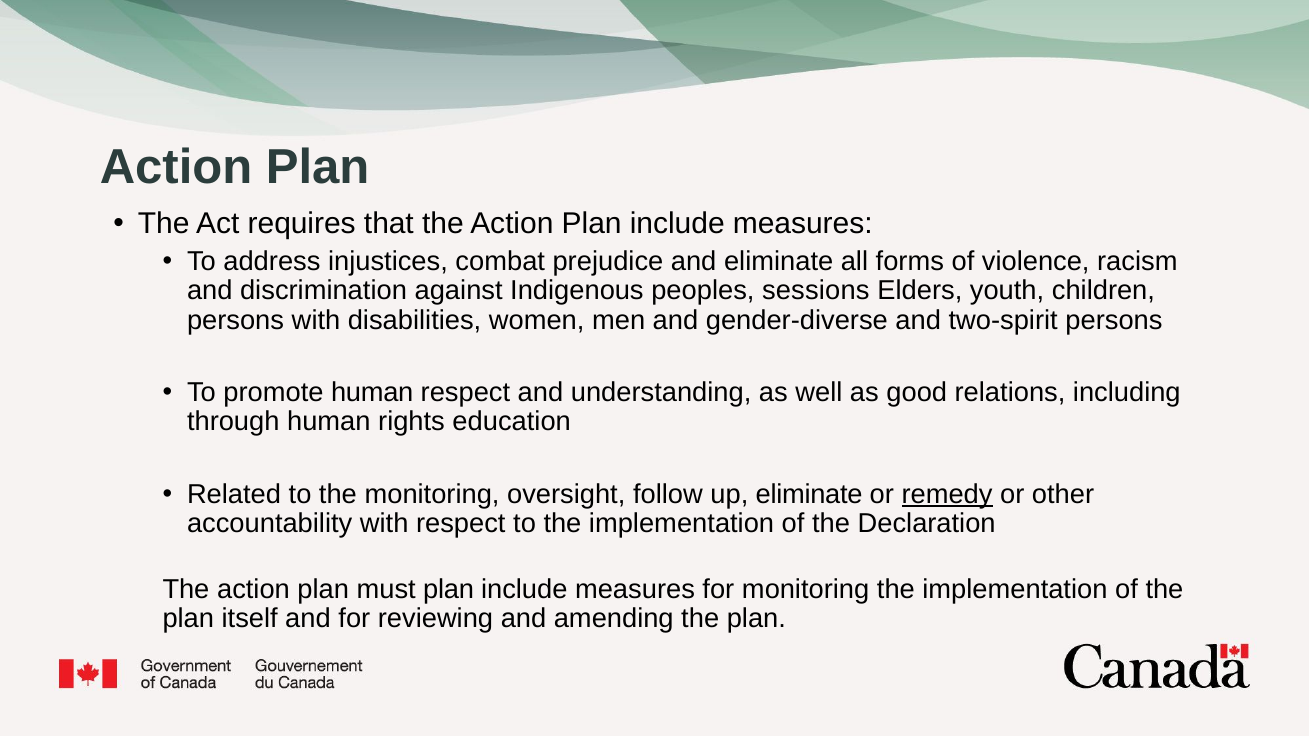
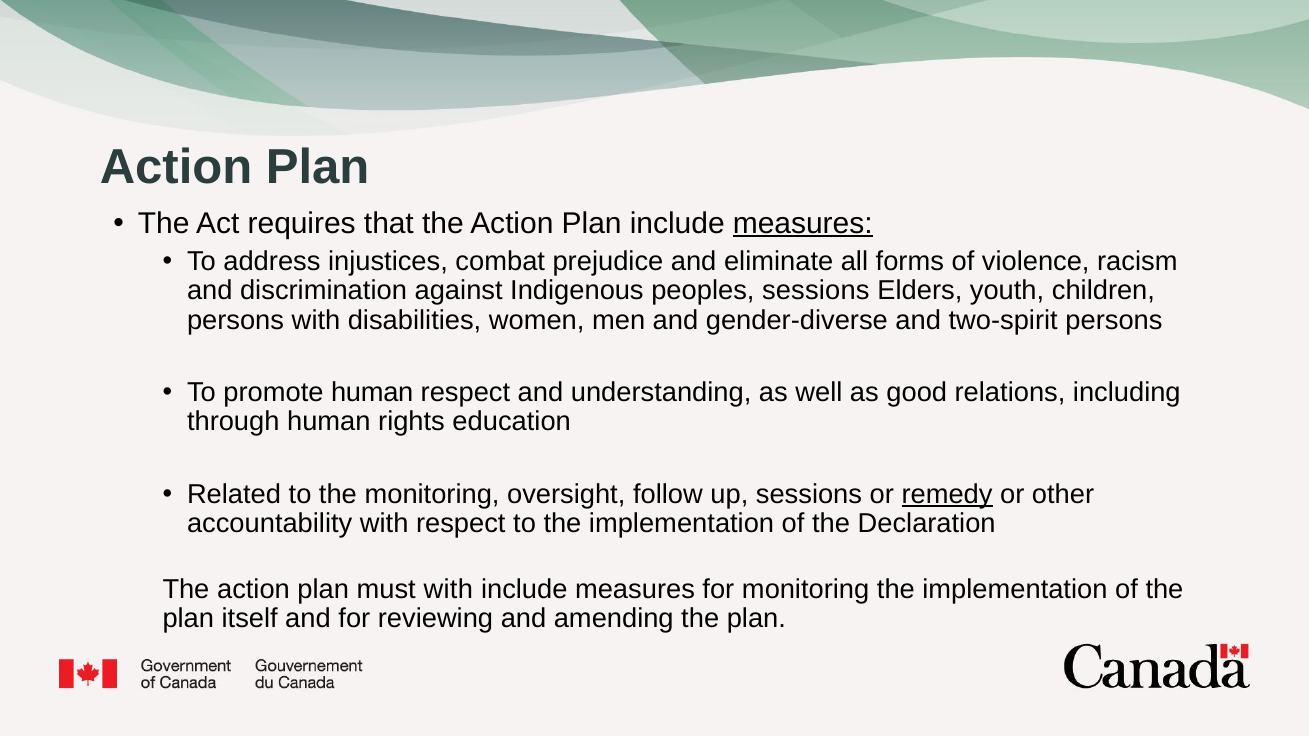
measures underline: none -> present (803, 223)
up eliminate: eliminate -> sessions (809, 495)
must plan: plan -> with (448, 590)
